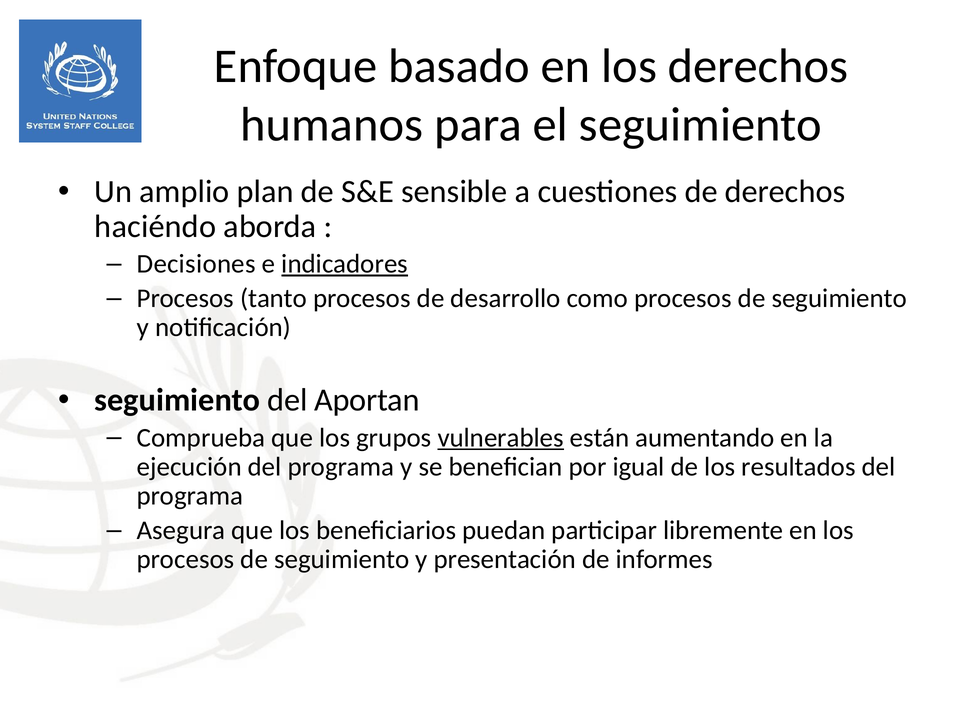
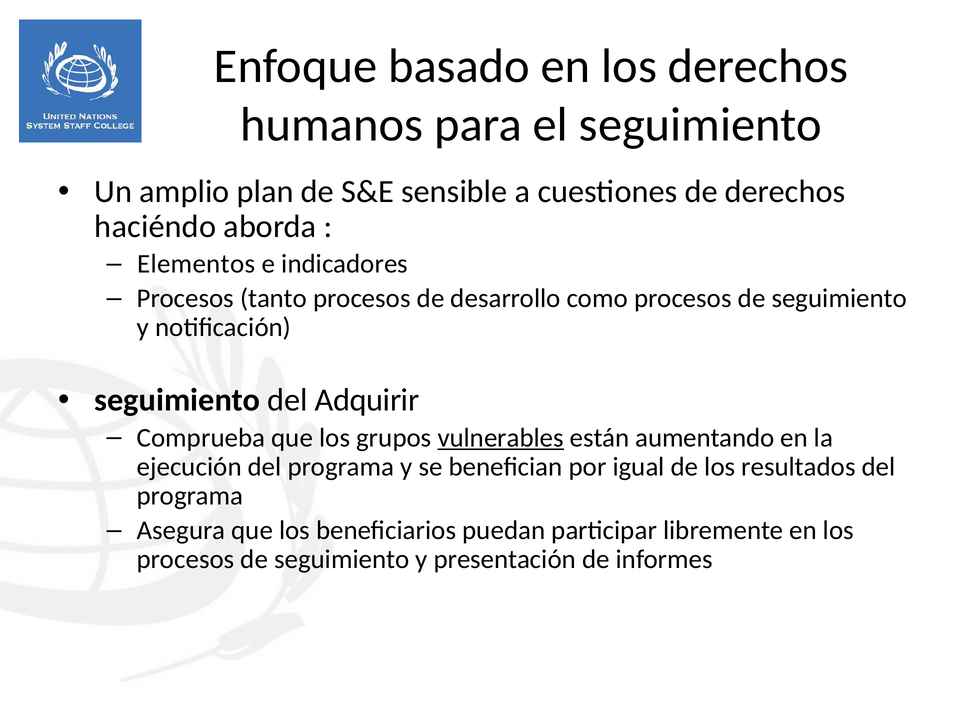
Decisiones: Decisiones -> Elementos (196, 264)
indicadores underline: present -> none (345, 264)
Aportan: Aportan -> Adquirir (367, 401)
